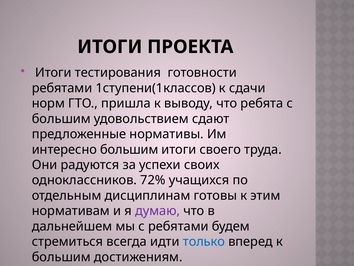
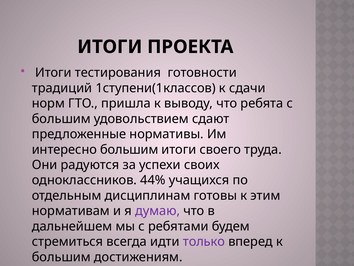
ребятами: ребятами -> традиций (62, 88)
72%: 72% -> 44% (153, 180)
только colour: blue -> purple (204, 241)
